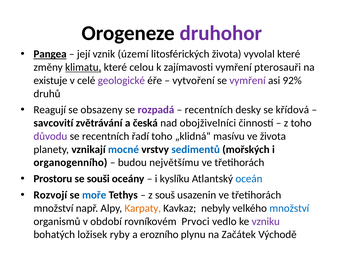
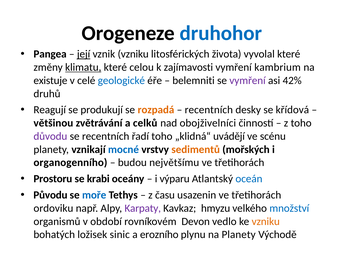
druhohor colour: purple -> blue (221, 33)
Pangea underline: present -> none (50, 54)
její underline: none -> present (84, 54)
vznik území: území -> vzniku (133, 54)
pterosauři: pterosauři -> kambrium (278, 67)
geologické colour: purple -> blue (121, 80)
vytvoření: vytvoření -> belemniti (194, 80)
92%: 92% -> 42% (292, 80)
obsazeny: obsazeny -> produkují (102, 110)
rozpadá colour: purple -> orange (156, 110)
savcovití: savcovití -> většinou (53, 123)
česká: česká -> celků (145, 123)
masívu: masívu -> uvádějí (229, 136)
ve života: života -> scénu (273, 136)
sedimentů colour: blue -> orange (196, 149)
souši: souši -> krabi (98, 179)
kyslíku: kyslíku -> výparu (175, 179)
Rozvojí: Rozvojí -> Původu (50, 195)
souš: souš -> času (165, 195)
množství: množství -> ordoviku (53, 208)
Karpaty colour: orange -> purple (143, 208)
nebyly: nebyly -> hmyzu (216, 208)
Prvoci: Prvoci -> Devon (196, 221)
vzniku colour: purple -> orange (266, 221)
ryby: ryby -> sinic (120, 235)
na Začátek: Začátek -> Planety (239, 235)
